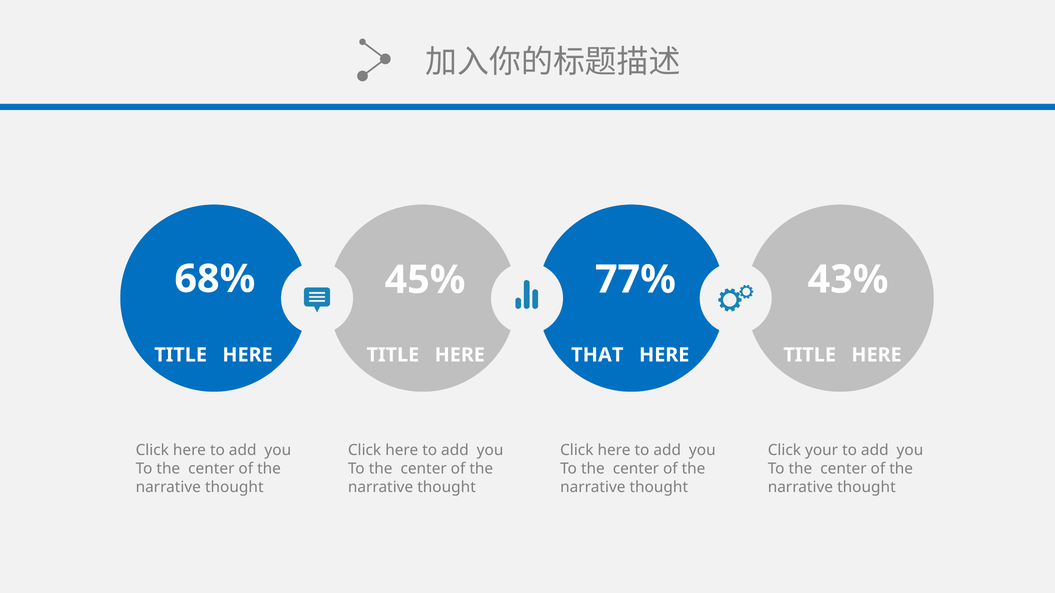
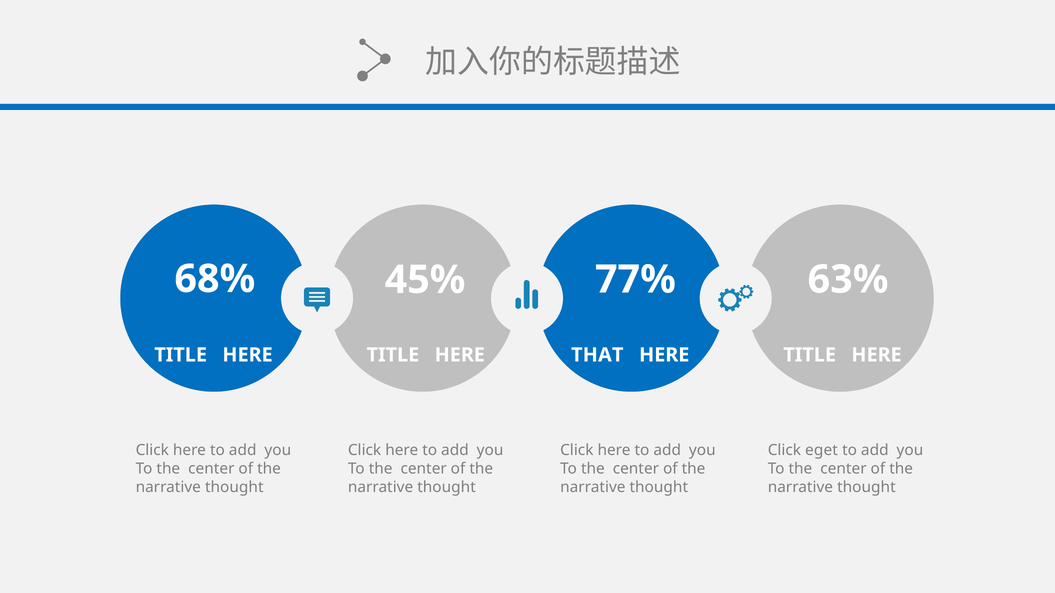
43%: 43% -> 63% (848, 280)
your: your -> eget (821, 451)
